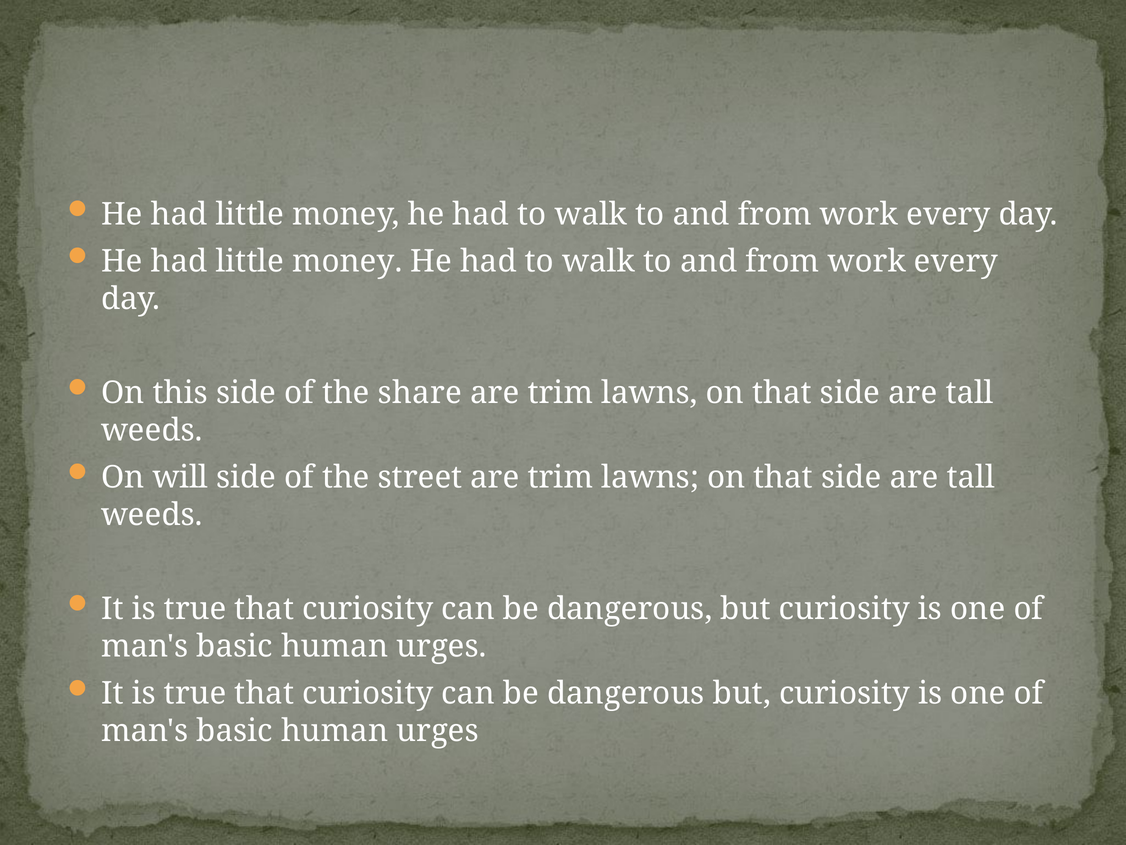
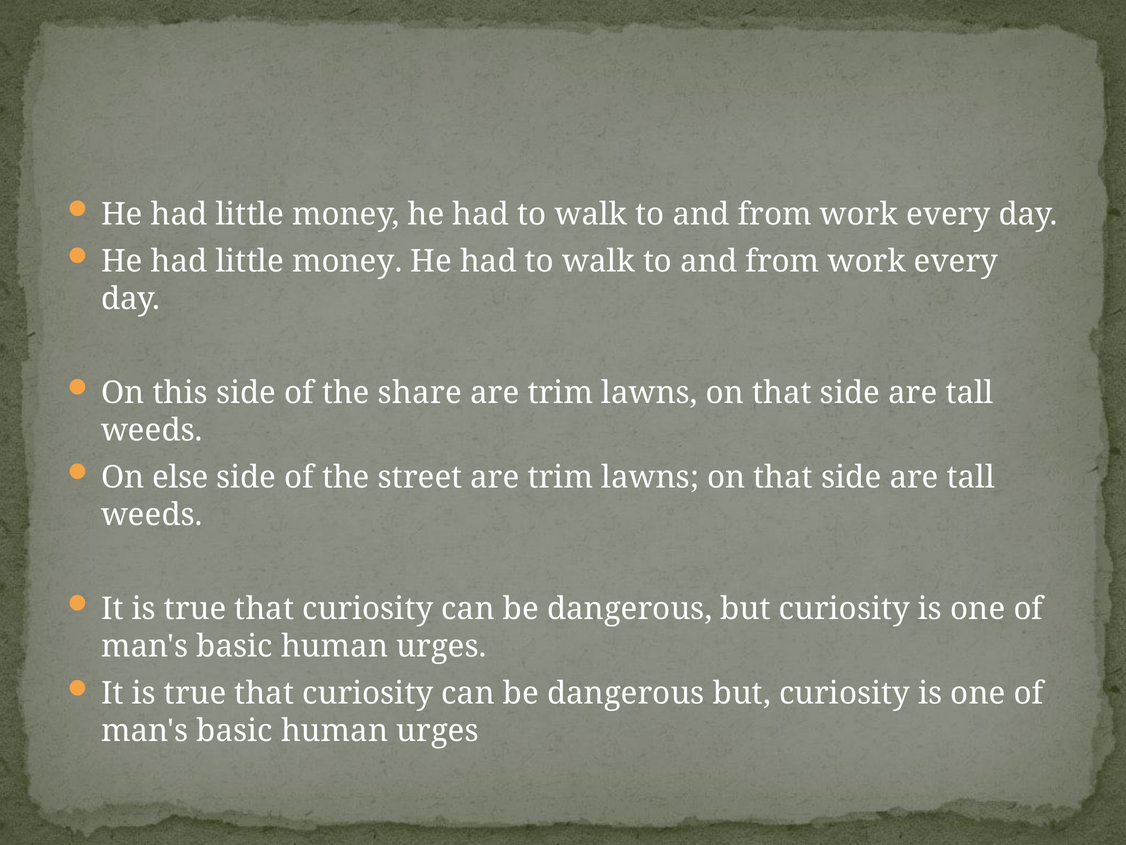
will: will -> else (180, 477)
